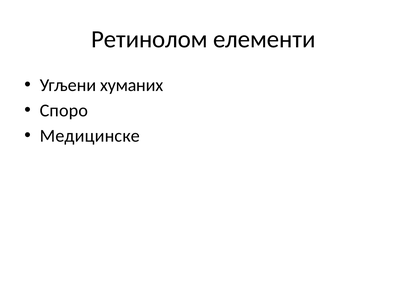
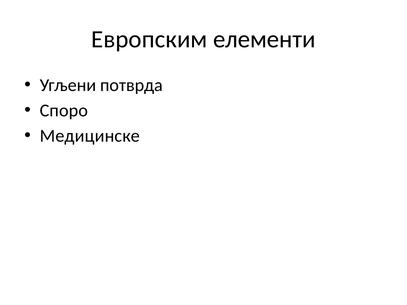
Ретинолом: Ретинолом -> Европским (149, 39)
хуманих: хуманих -> потврда (132, 85)
